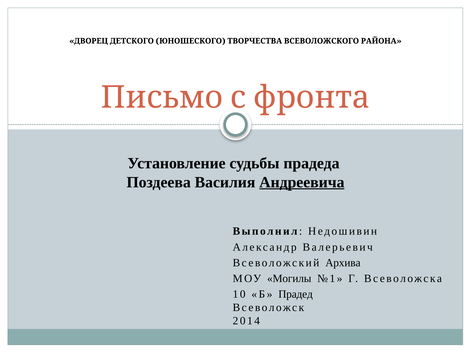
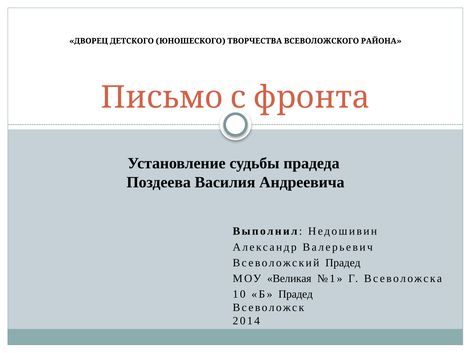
Андреевича underline: present -> none (302, 182)
Всеволожский Архива: Архива -> Прадед (343, 263)
Могилы: Могилы -> Великая (289, 279)
